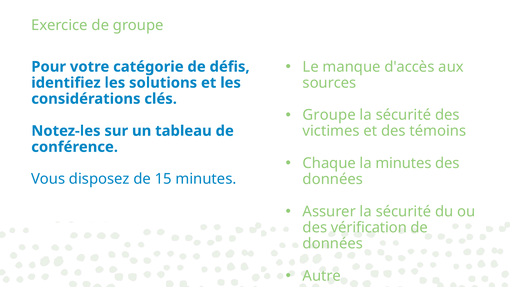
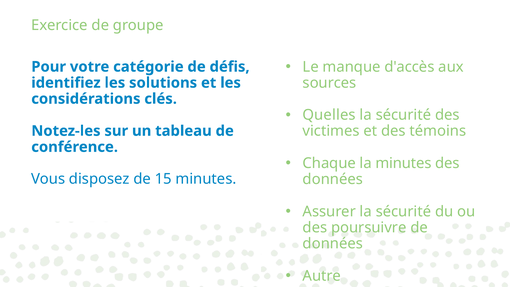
Groupe: Groupe -> Quelles (329, 115)
vérification: vérification -> poursuivre (369, 227)
